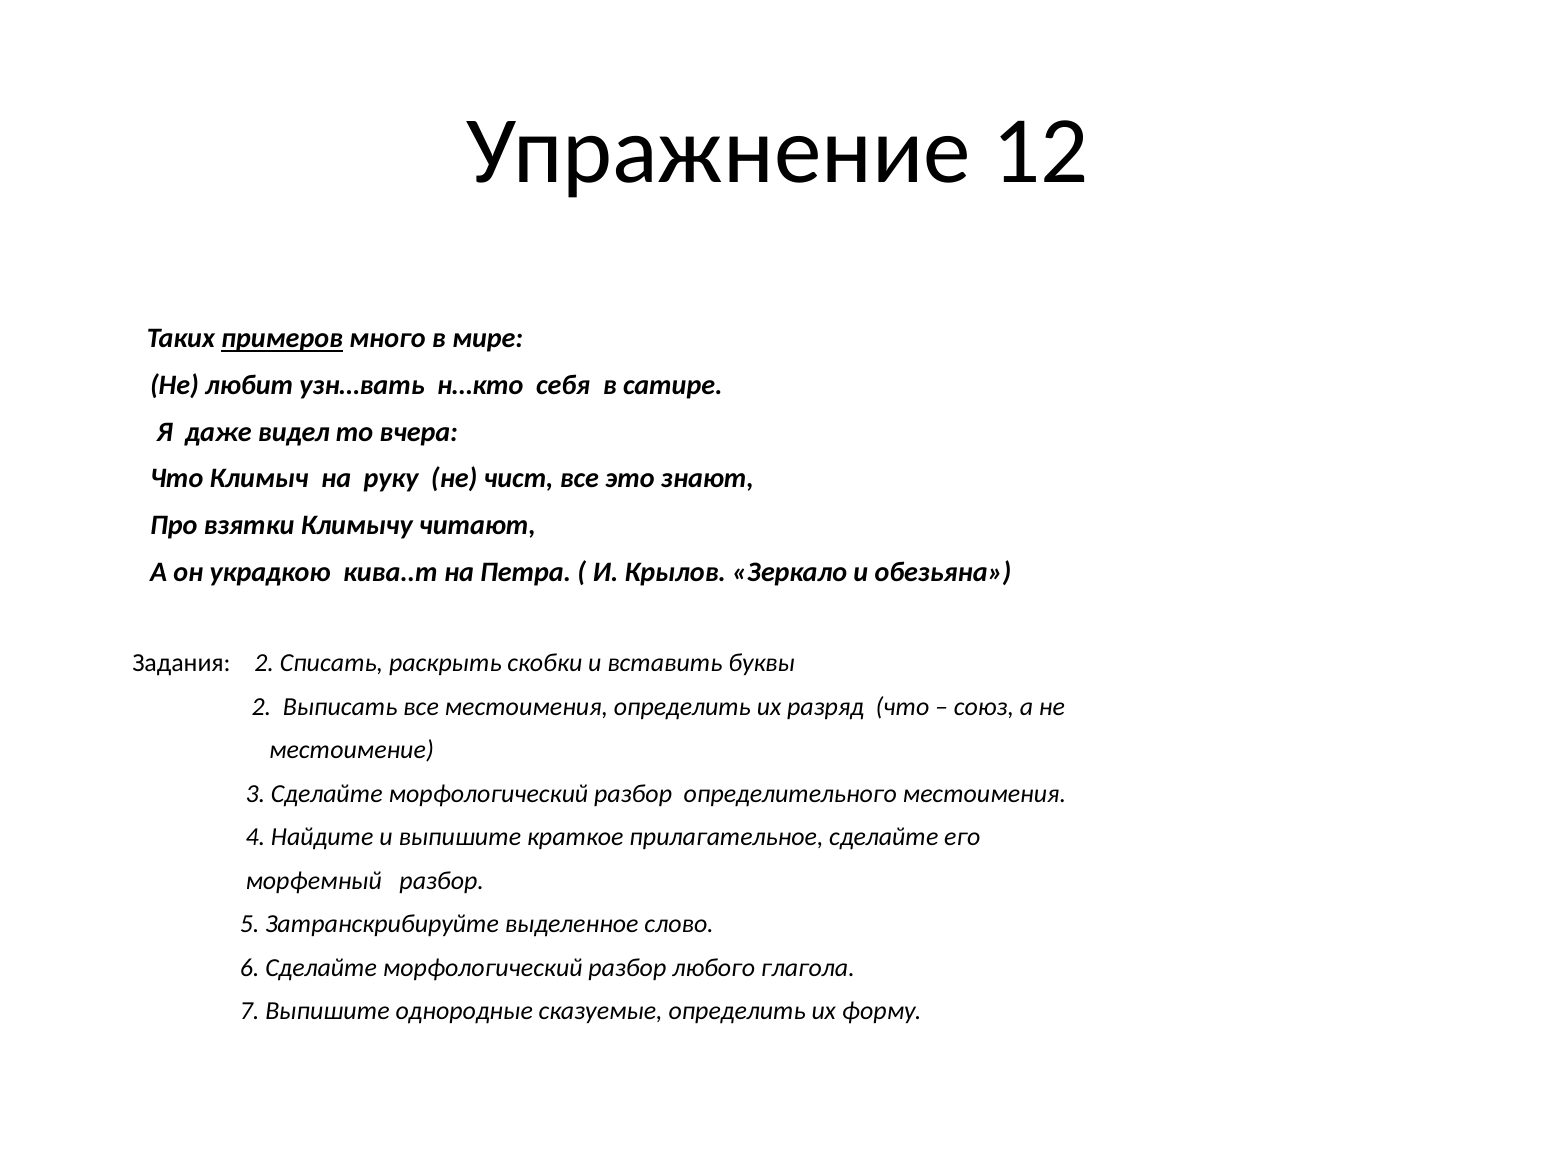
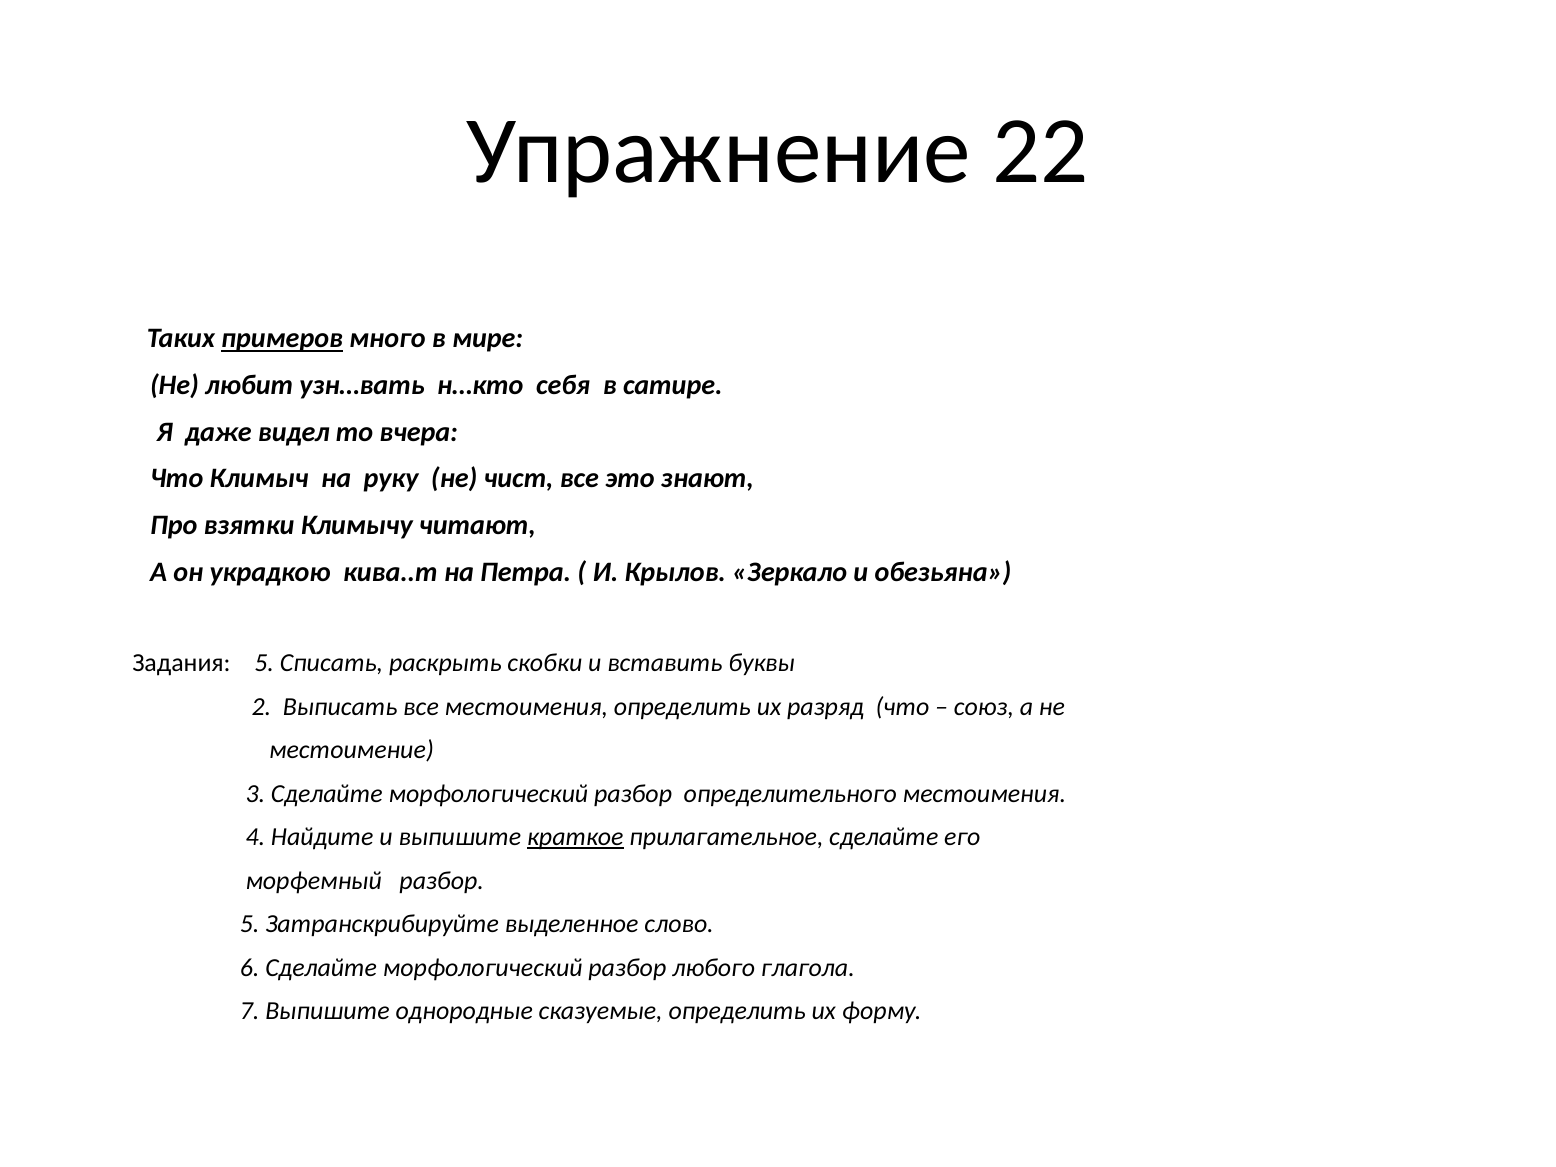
12: 12 -> 22 (1040, 151)
Задания 2: 2 -> 5 (264, 663)
краткое underline: none -> present (575, 837)
